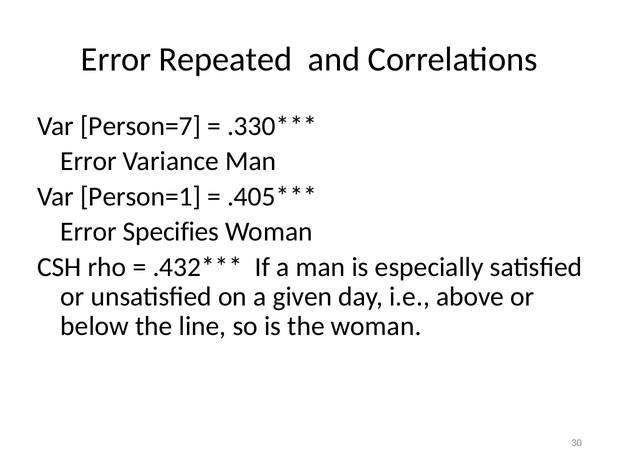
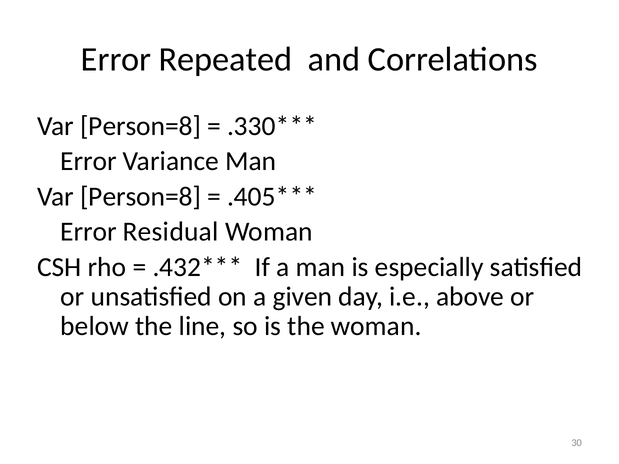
Person=7: Person=7 -> Person=8 (141, 126)
Person=1: Person=1 -> Person=8 (141, 197)
Specifies: Specifies -> Residual (171, 232)
